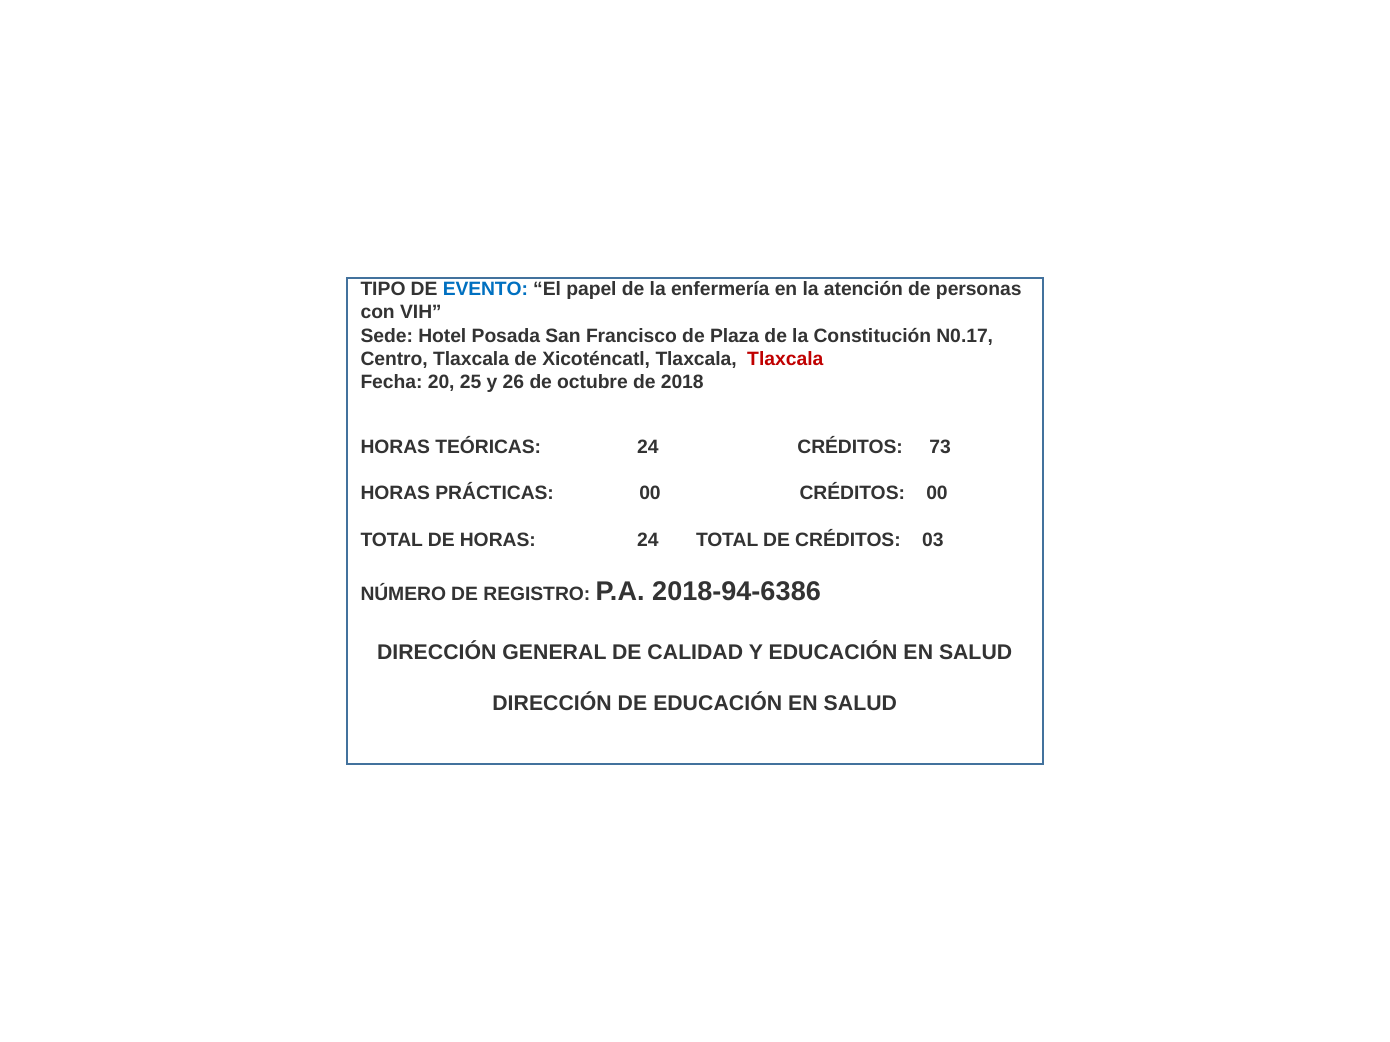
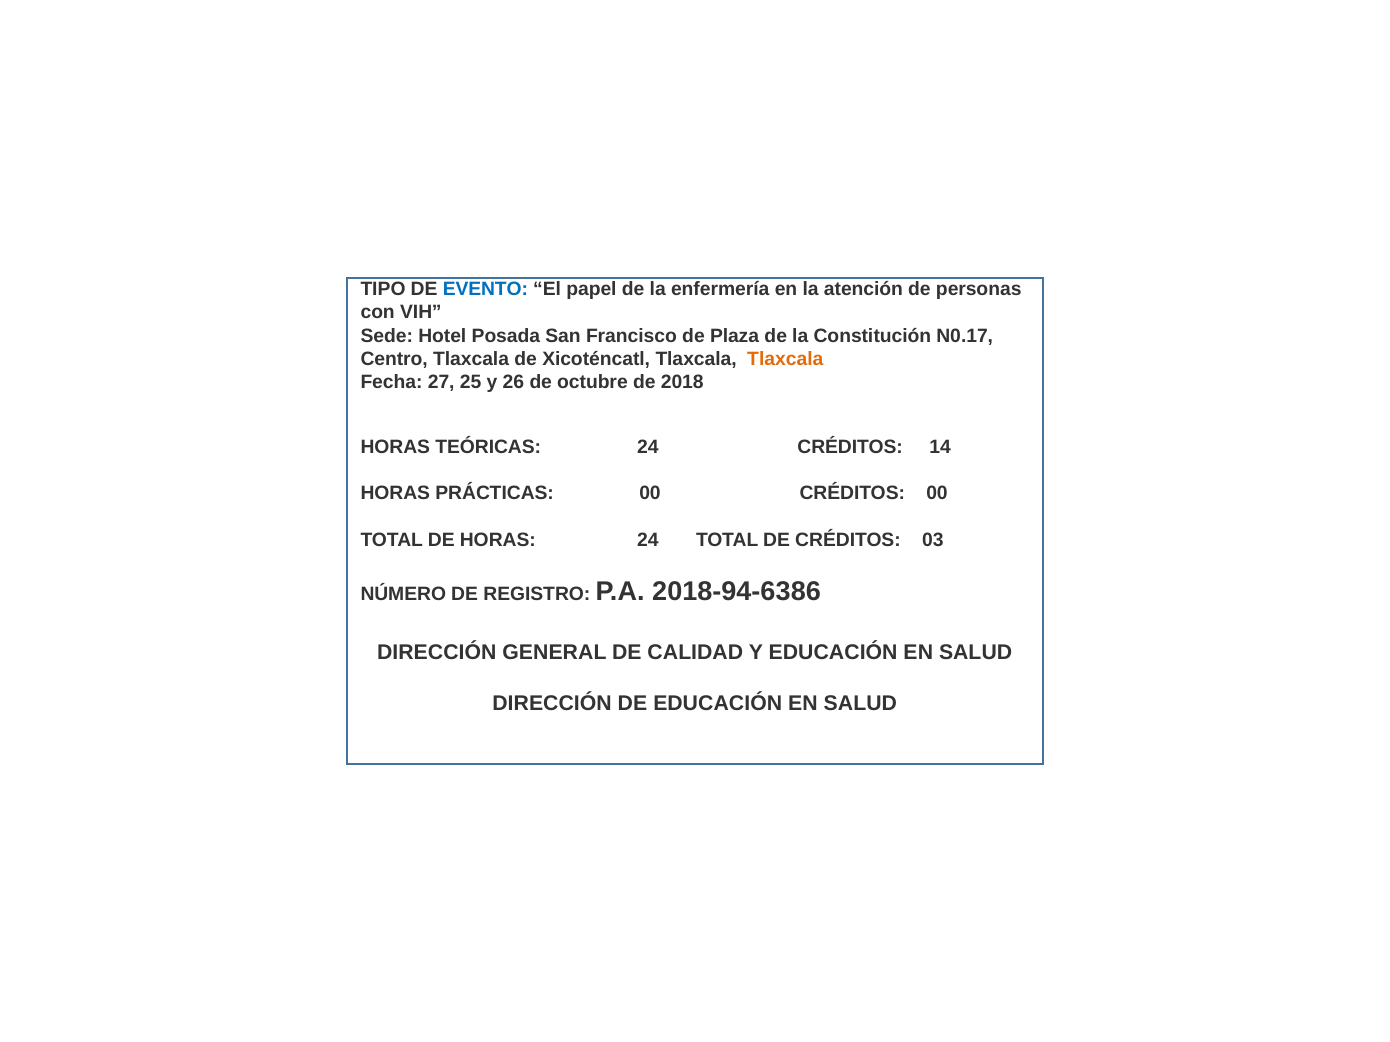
Tlaxcala colour: red -> orange (785, 359)
20: 20 -> 27 (441, 382)
73: 73 -> 14 (940, 447)
